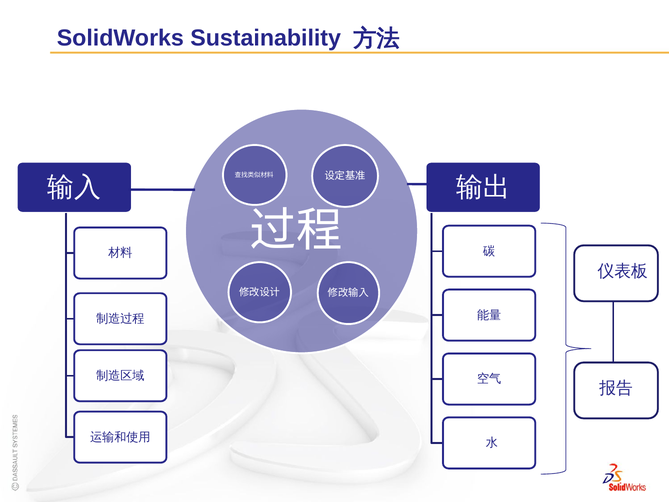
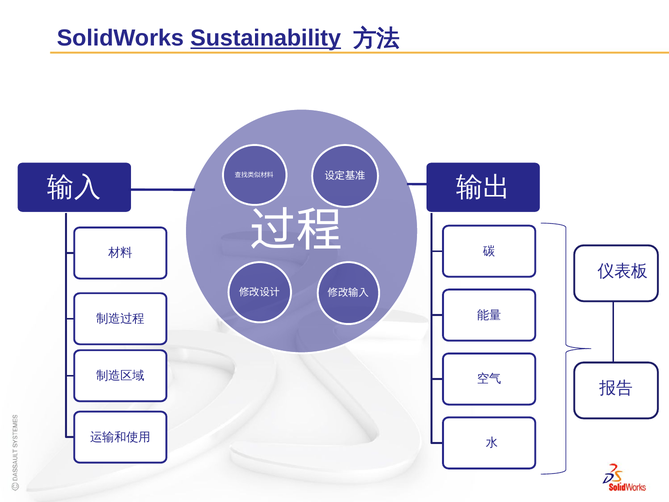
Sustainability underline: none -> present (266, 38)
